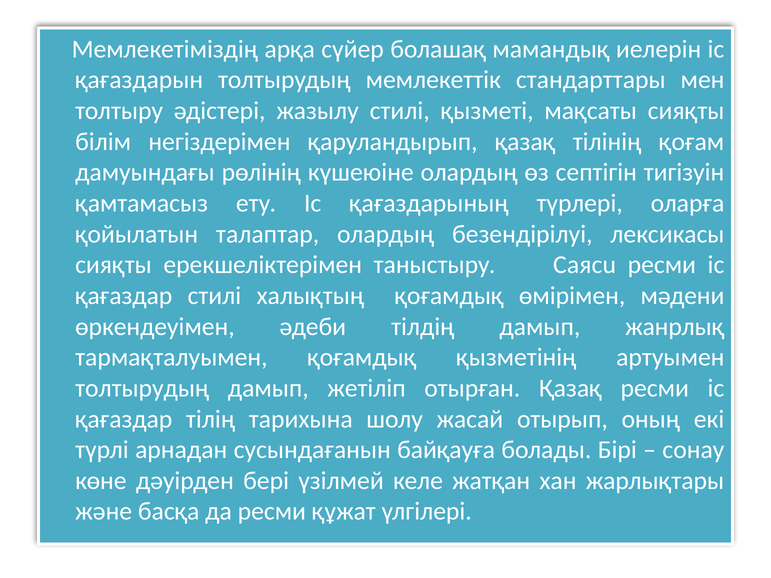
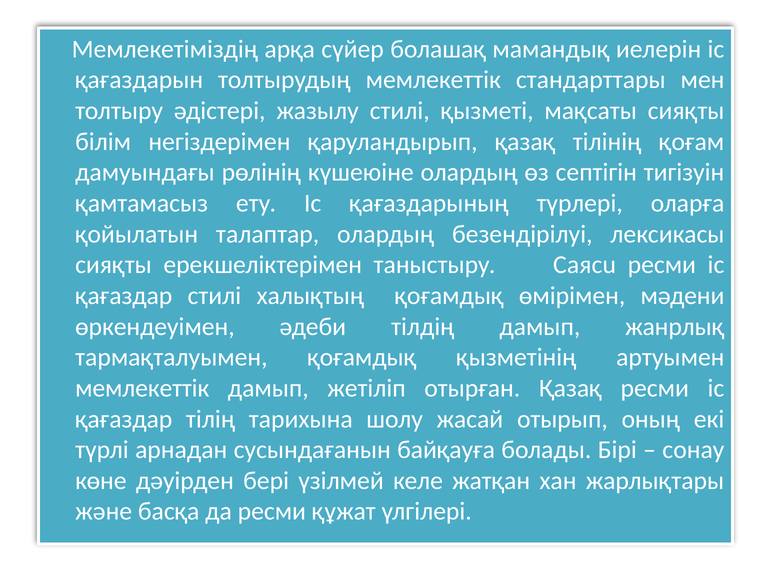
толтырудың: толтырудың -> мемлекеттiк (142, 388)
